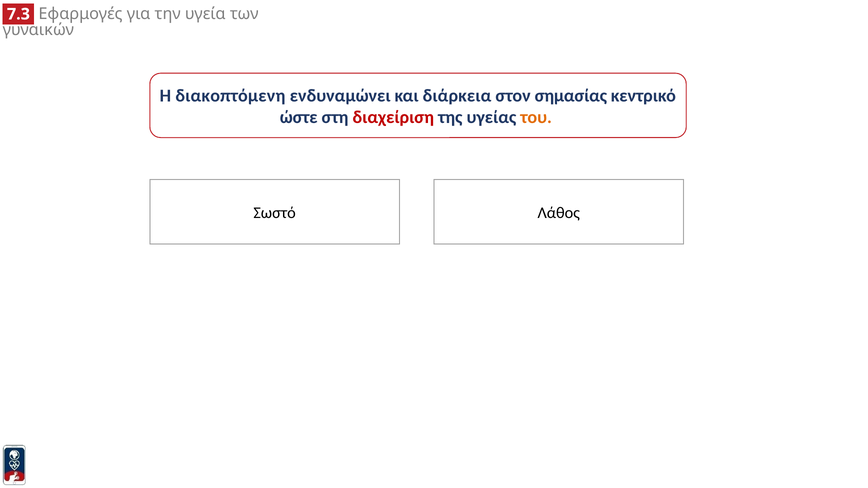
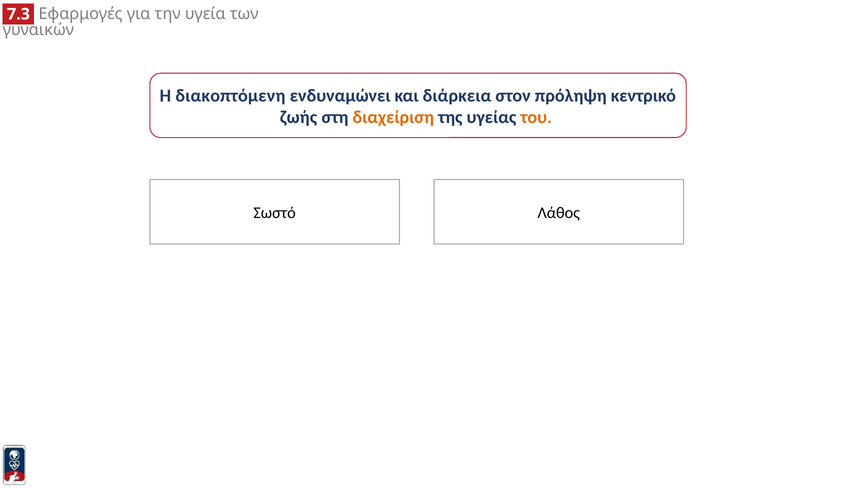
σημασίας: σημασίας -> πρόληψη (571, 96)
ώστε: ώστε -> ζωής (299, 118)
διαχείριση colour: red -> orange (393, 118)
